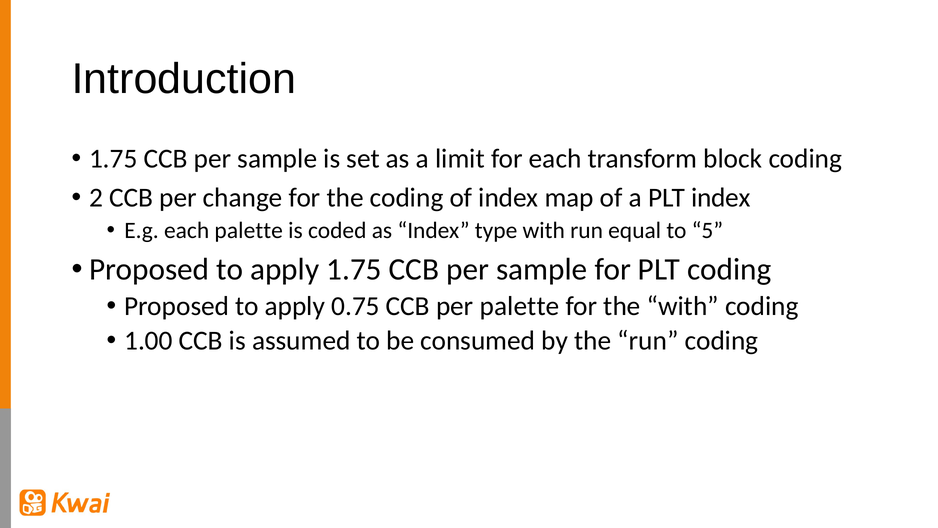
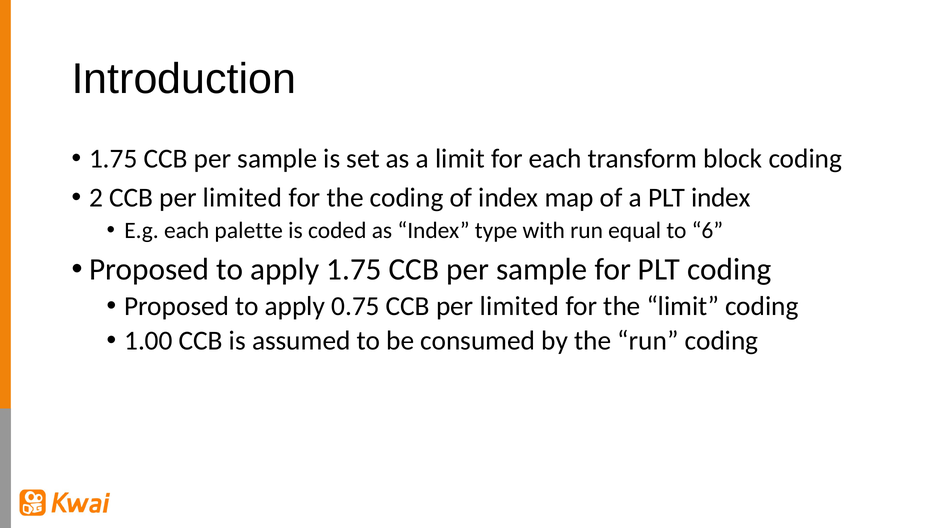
2 CCB per change: change -> limited (243, 198)
5: 5 -> 6 (707, 230)
0.75 CCB per palette: palette -> limited (519, 306)
the with: with -> limit (683, 306)
